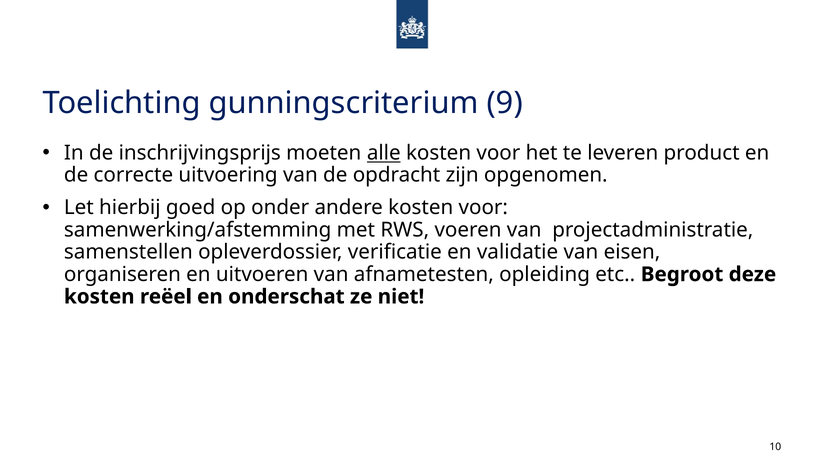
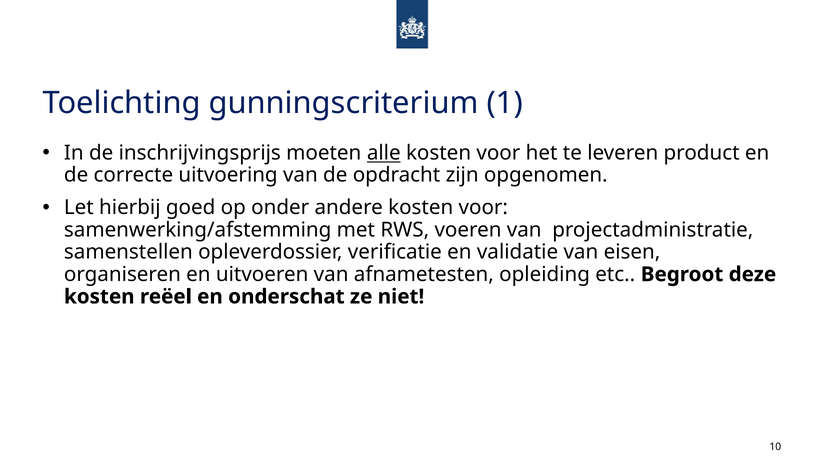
9: 9 -> 1 (505, 103)
